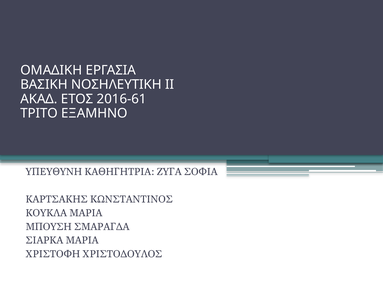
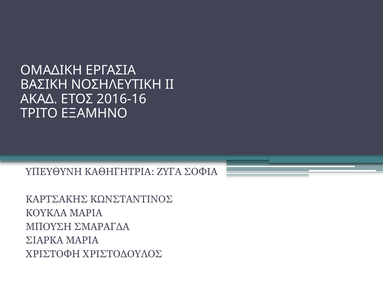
2016-61: 2016-61 -> 2016-16 (122, 99)
